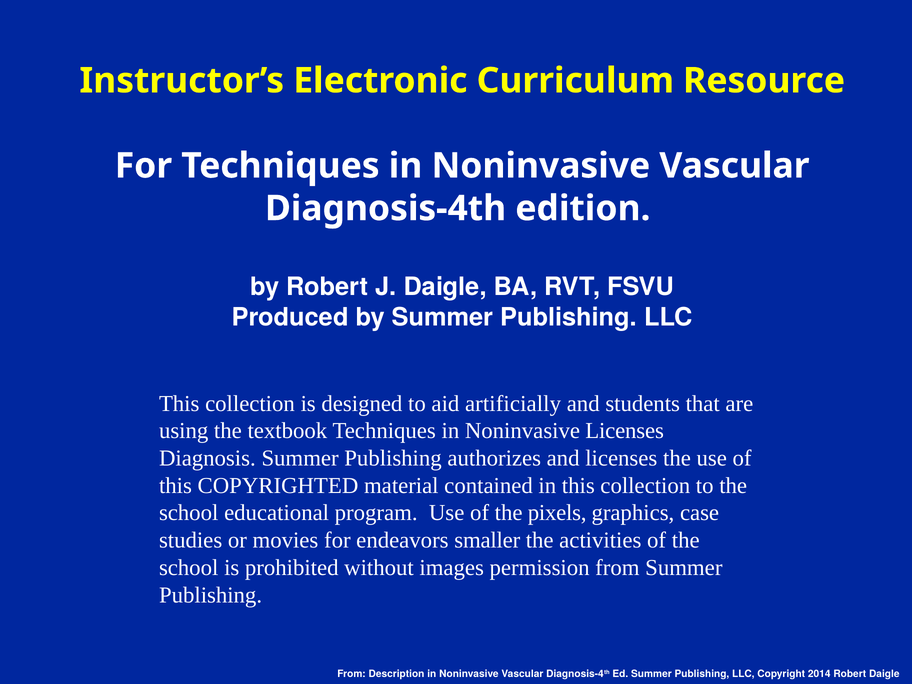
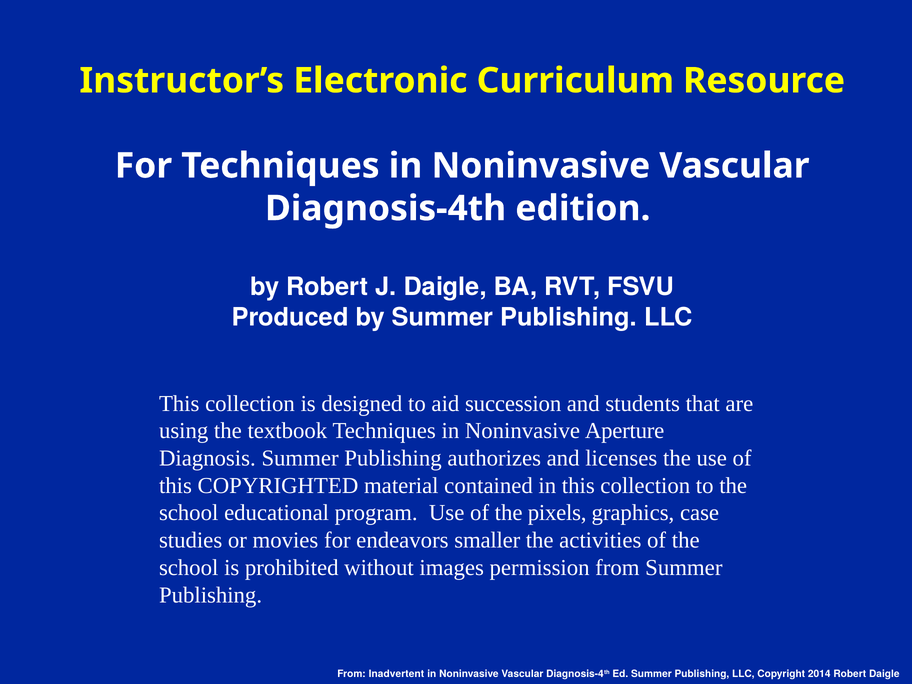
artificially: artificially -> succession (513, 404)
Noninvasive Licenses: Licenses -> Aperture (625, 431)
Description: Description -> Inadvertent (396, 674)
